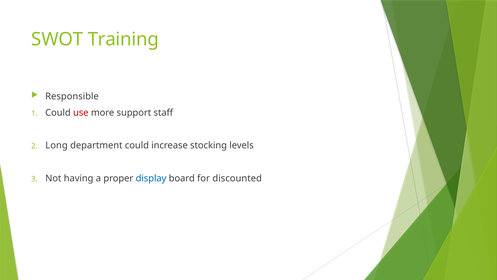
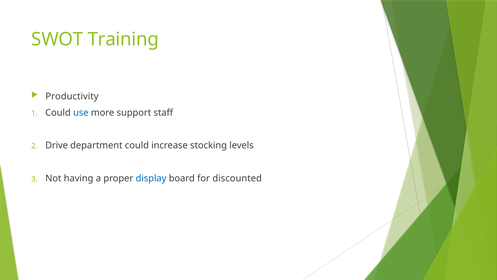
Responsible: Responsible -> Productivity (72, 96)
use colour: red -> blue (81, 113)
Long: Long -> Drive (57, 145)
